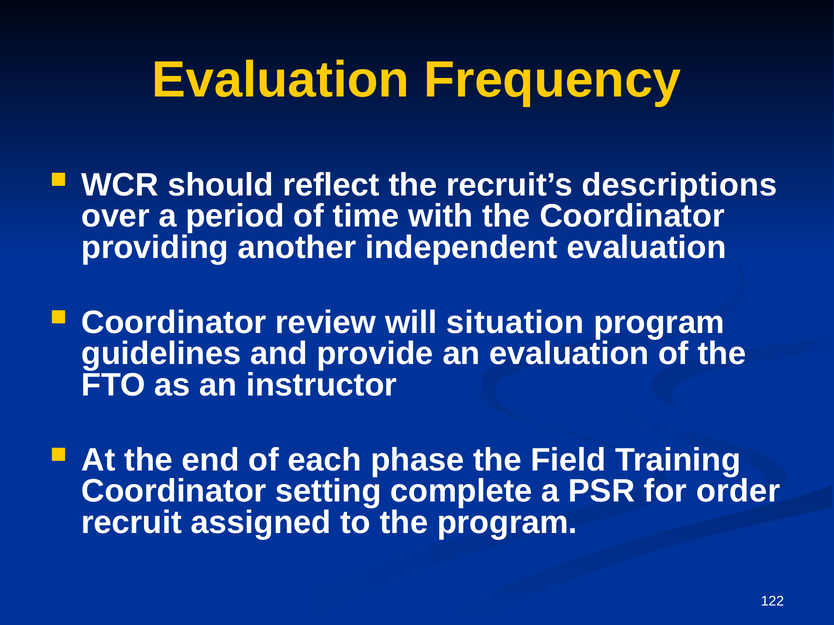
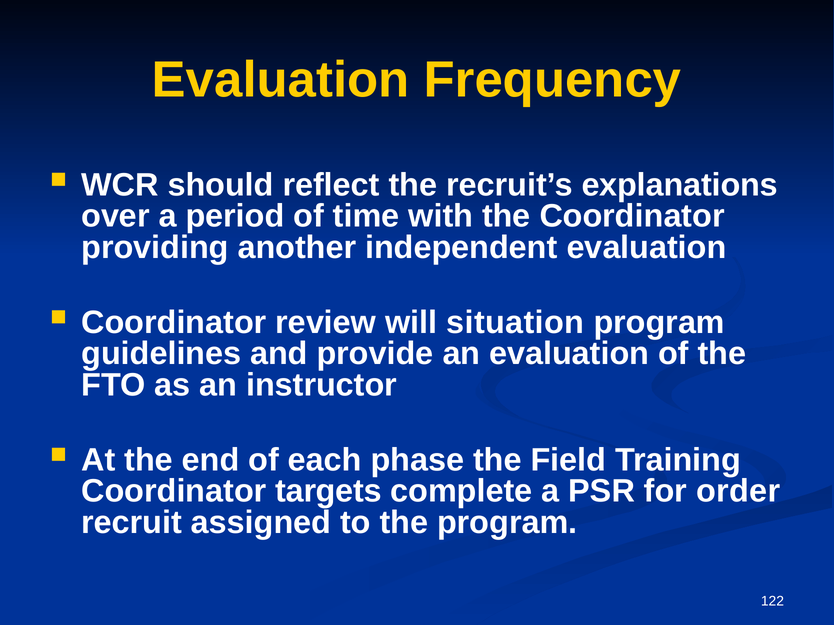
descriptions: descriptions -> explanations (680, 185)
setting: setting -> targets (329, 492)
